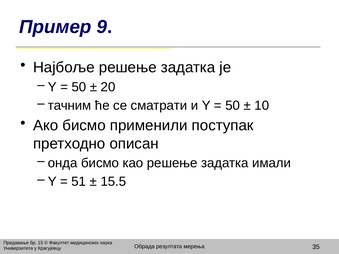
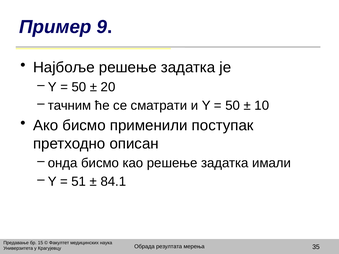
15.5: 15.5 -> 84.1 (113, 182)
